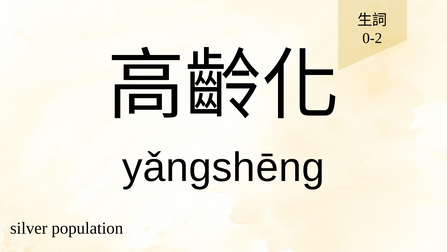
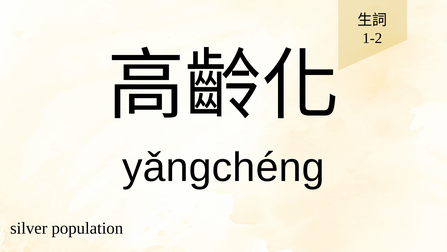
0-2: 0-2 -> 1-2 (372, 38)
yǎngshēng: yǎngshēng -> yǎngchéng (223, 167)
